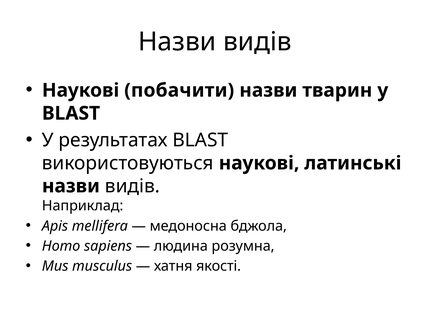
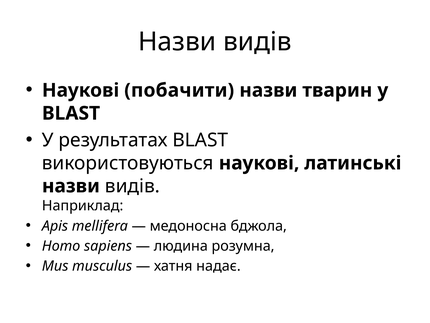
якості: якості -> надає (218, 266)
